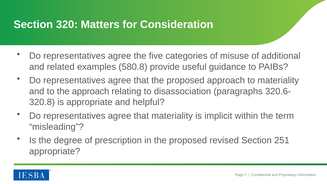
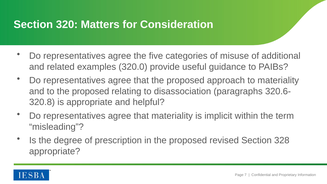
580.8: 580.8 -> 320.0 (133, 67)
to the approach: approach -> proposed (91, 91)
251: 251 -> 328 (282, 140)
